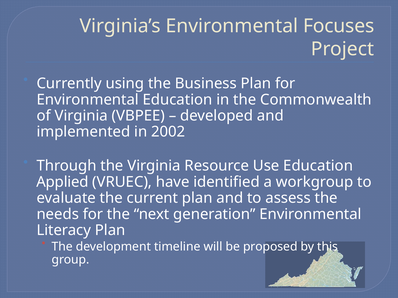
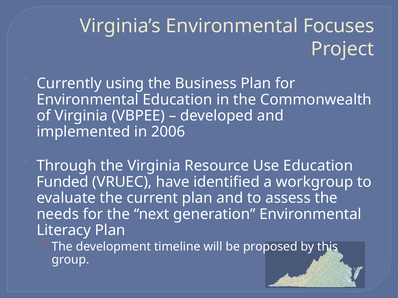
2002: 2002 -> 2006 (168, 132)
Applied: Applied -> Funded (62, 182)
